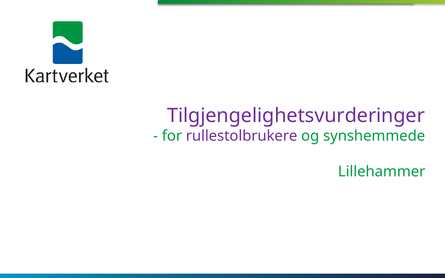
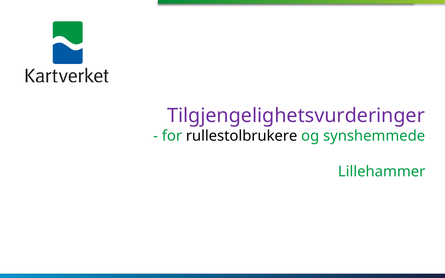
rullestolbrukere colour: purple -> black (242, 136)
